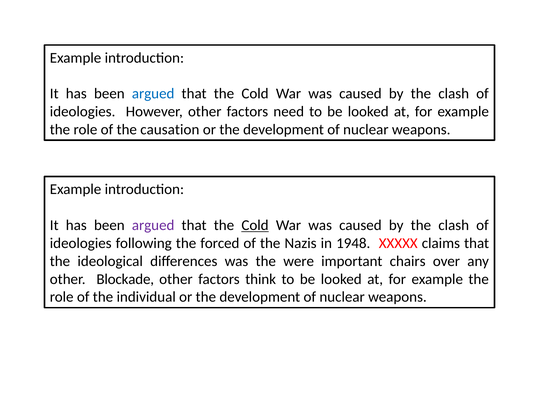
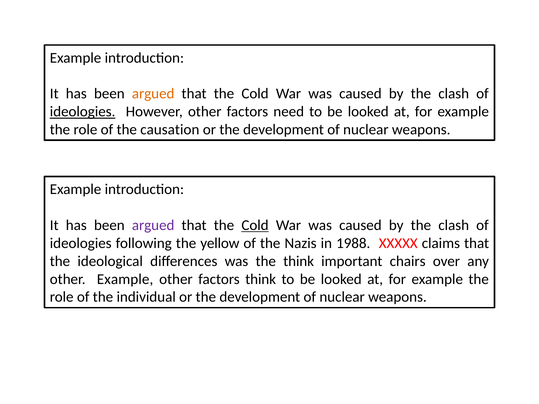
argued colour: blue -> orange (153, 94)
ideologies underline: none -> present (83, 112)
forced: forced -> yellow (220, 243)
1948: 1948 -> 1988 (353, 243)
the were: were -> think (299, 261)
other Blockade: Blockade -> Example (125, 279)
